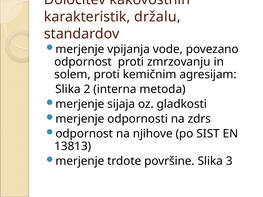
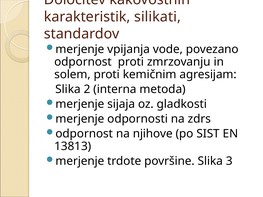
držalu: držalu -> silikati (157, 17)
